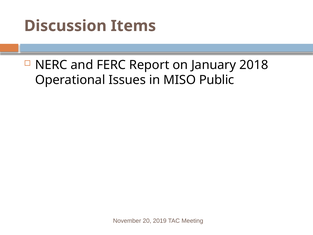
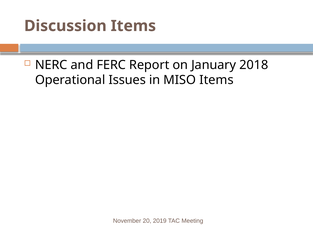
MISO Public: Public -> Items (217, 80)
